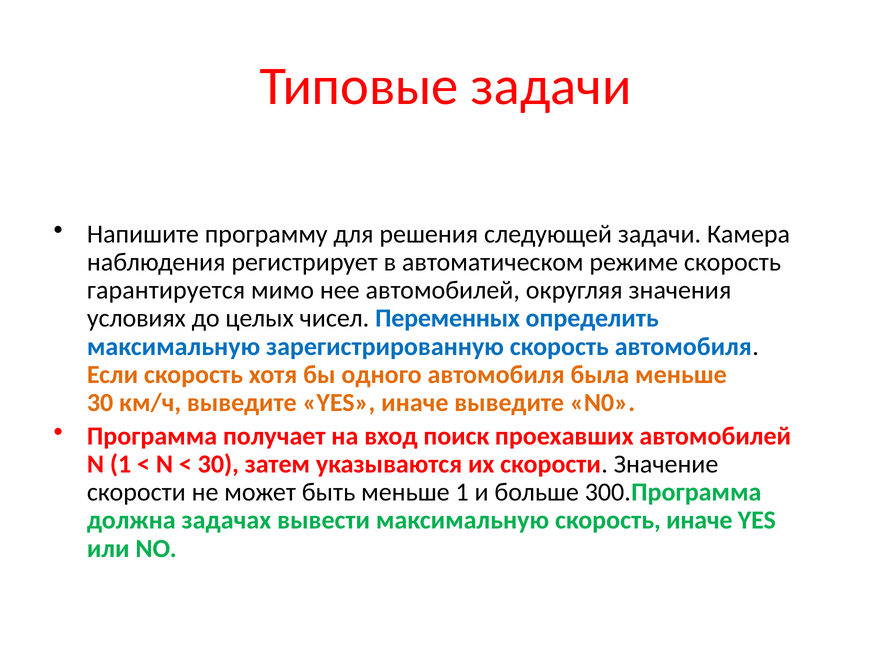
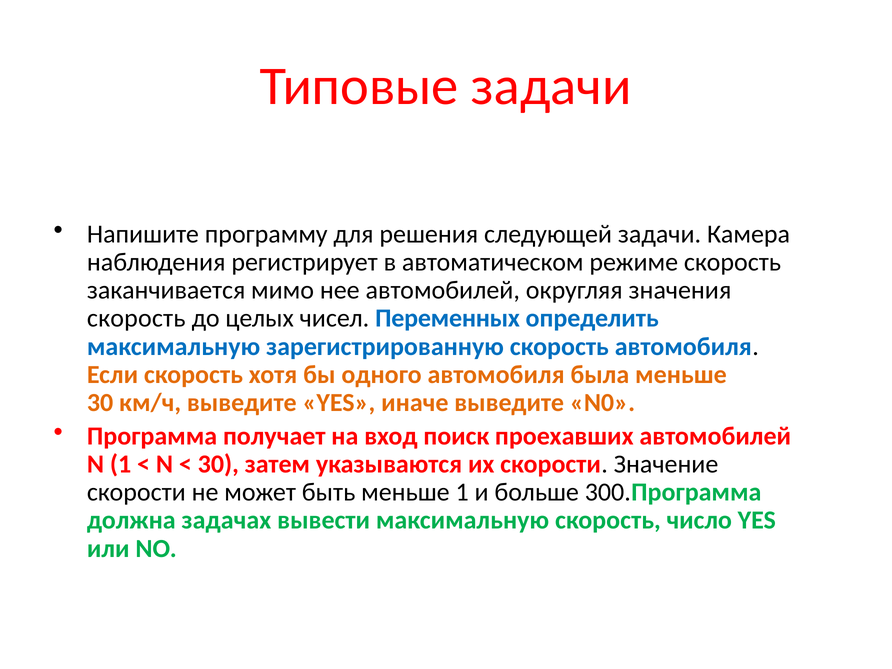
гарантируется: гарантируется -> заканчивается (166, 290)
условиях: условиях -> скорость (136, 318)
скорость иначе: иначе -> число (699, 520)
